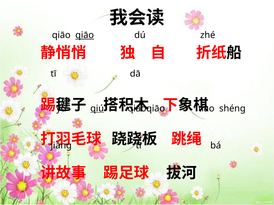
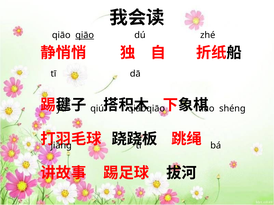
qiú underline: present -> none (97, 109)
